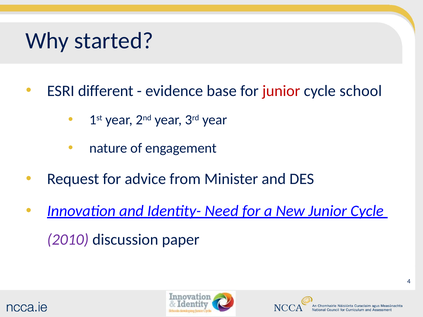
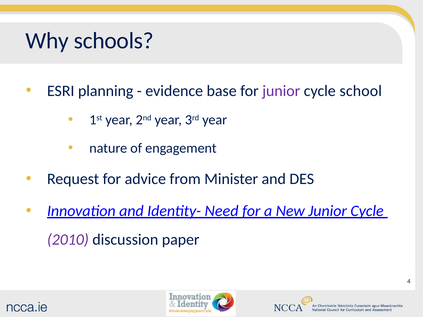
started: started -> schools (114, 41)
different: different -> planning (106, 91)
junior colour: red -> purple (281, 91)
